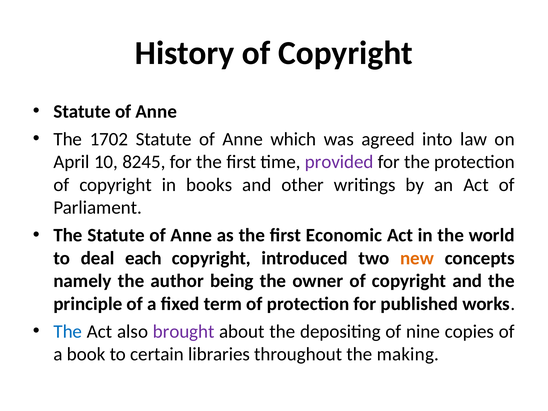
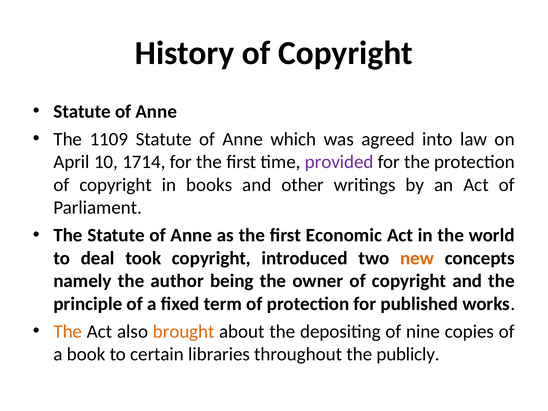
1702: 1702 -> 1109 (109, 139)
8245: 8245 -> 1714 (144, 162)
each: each -> took (143, 258)
The colour: blue -> orange (68, 331)
brought colour: purple -> orange (184, 331)
making: making -> publicly (408, 354)
